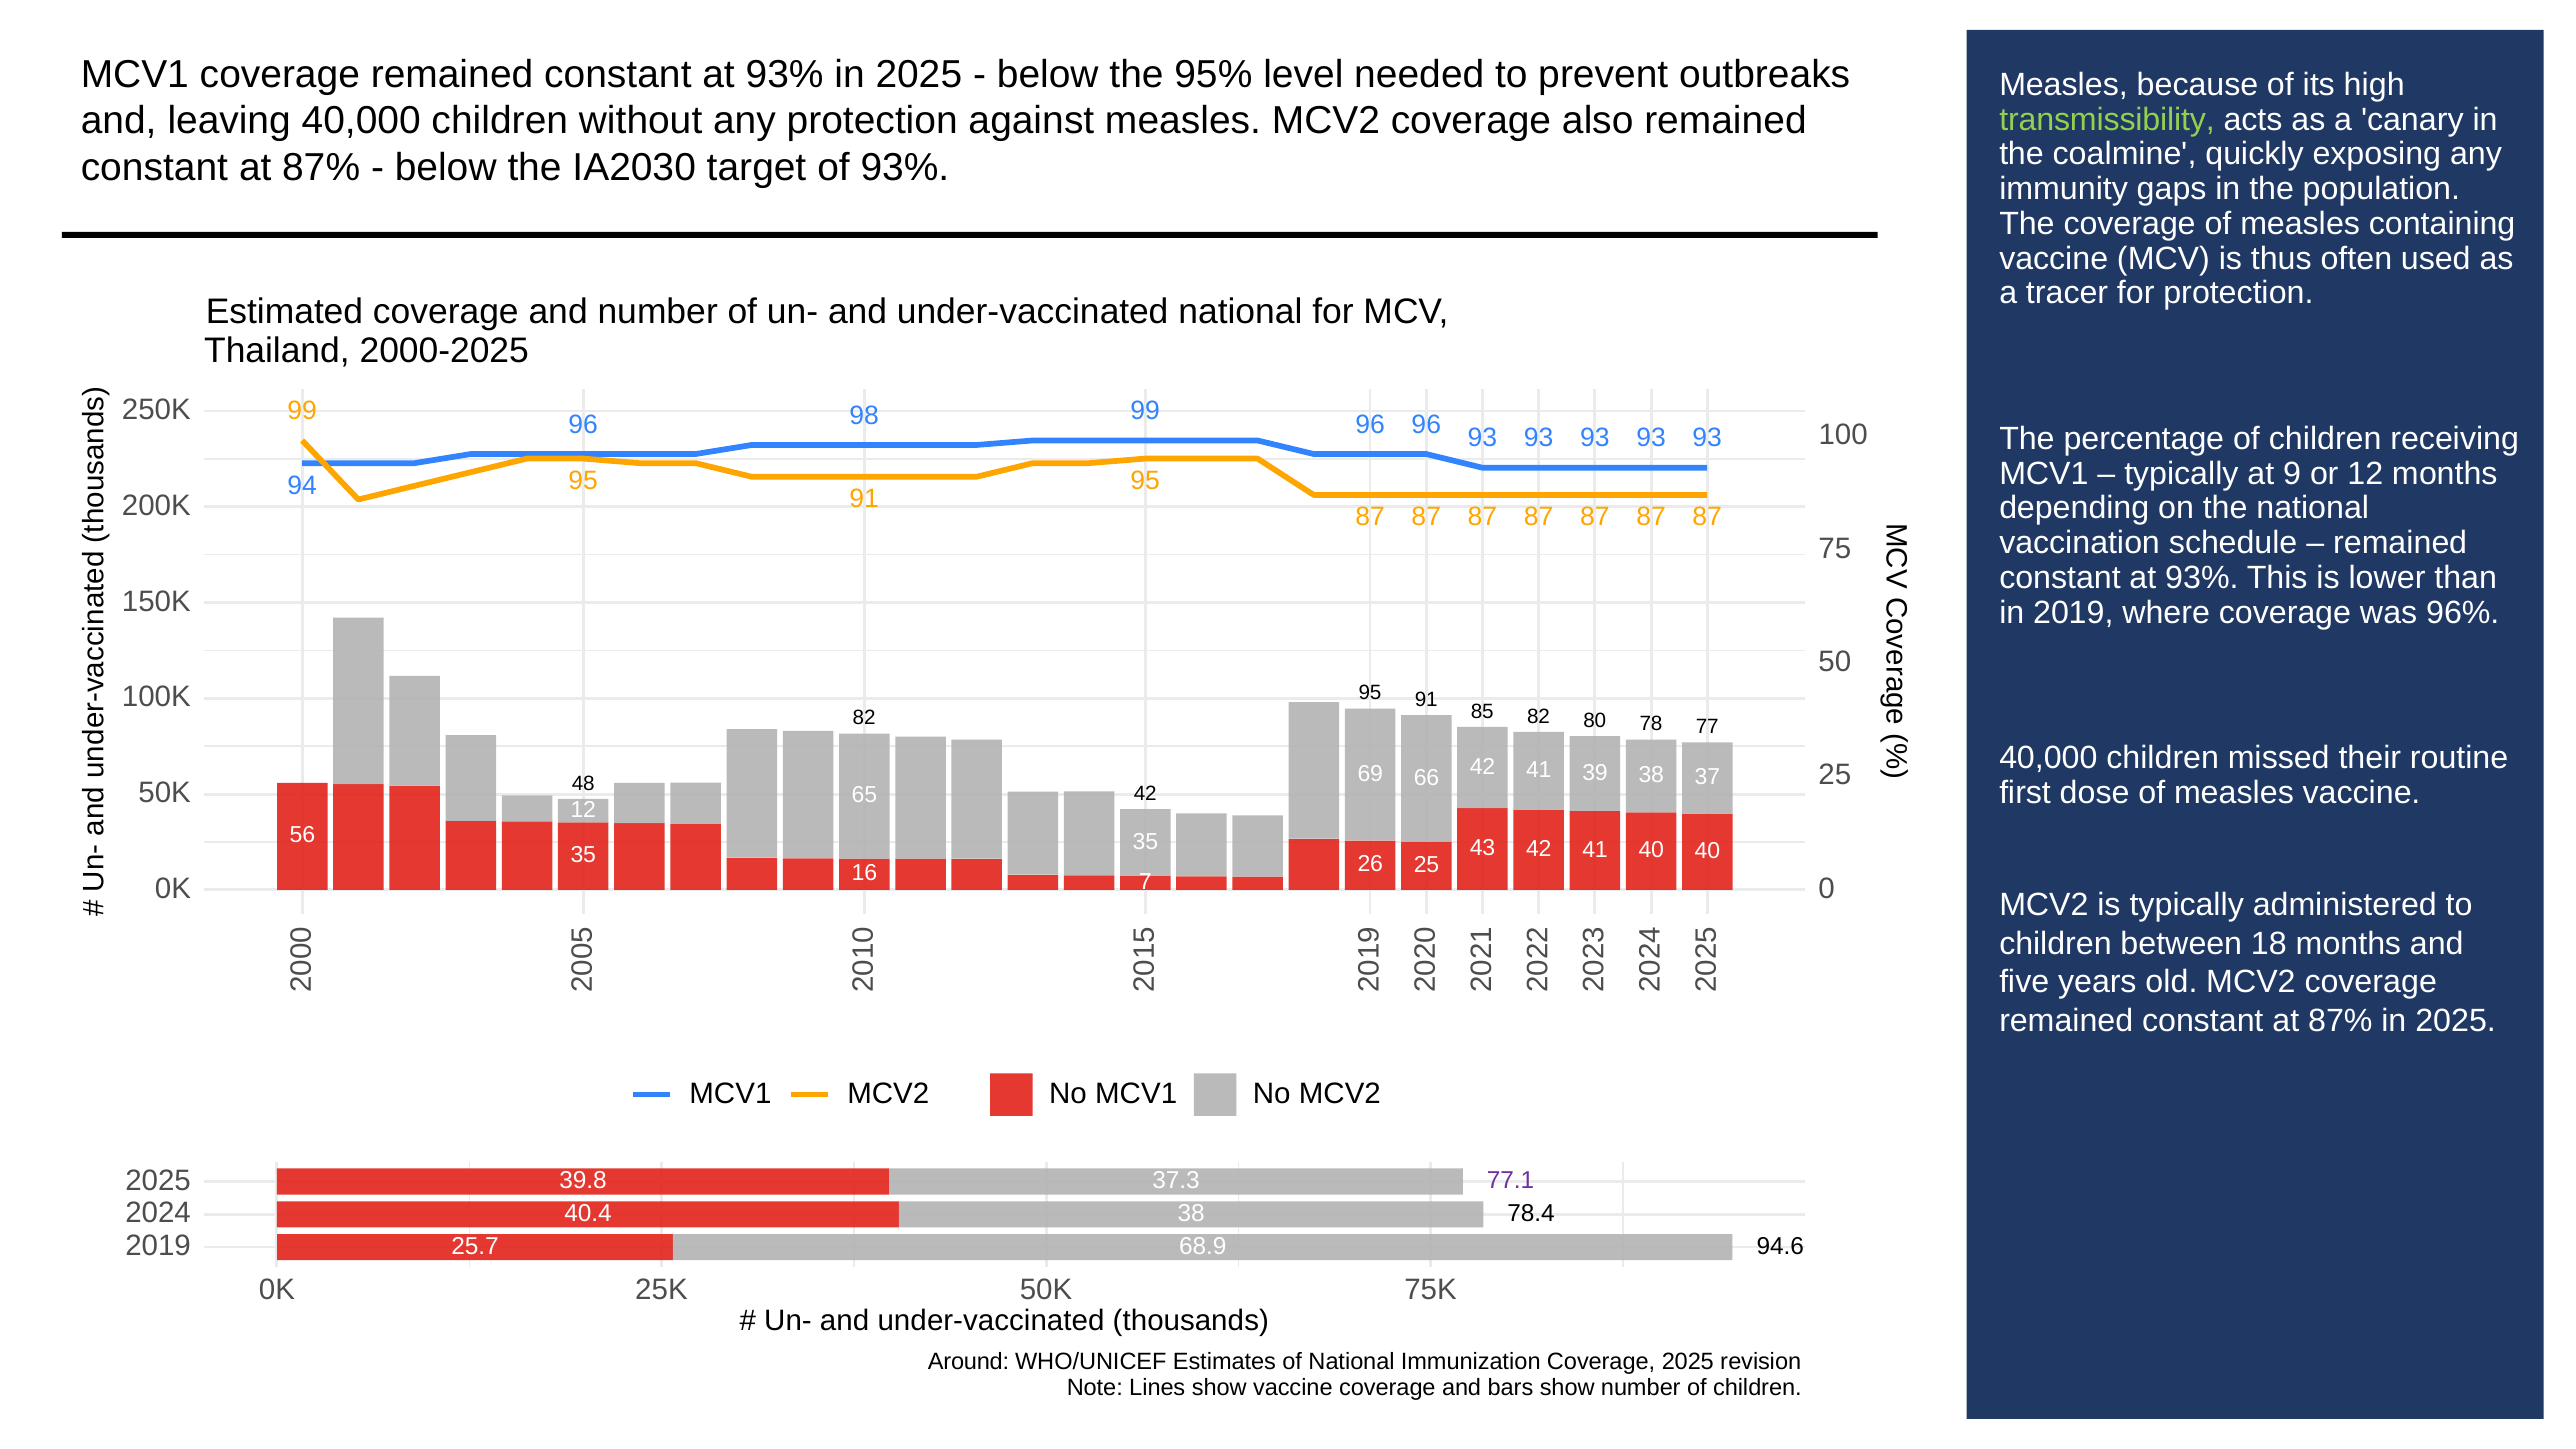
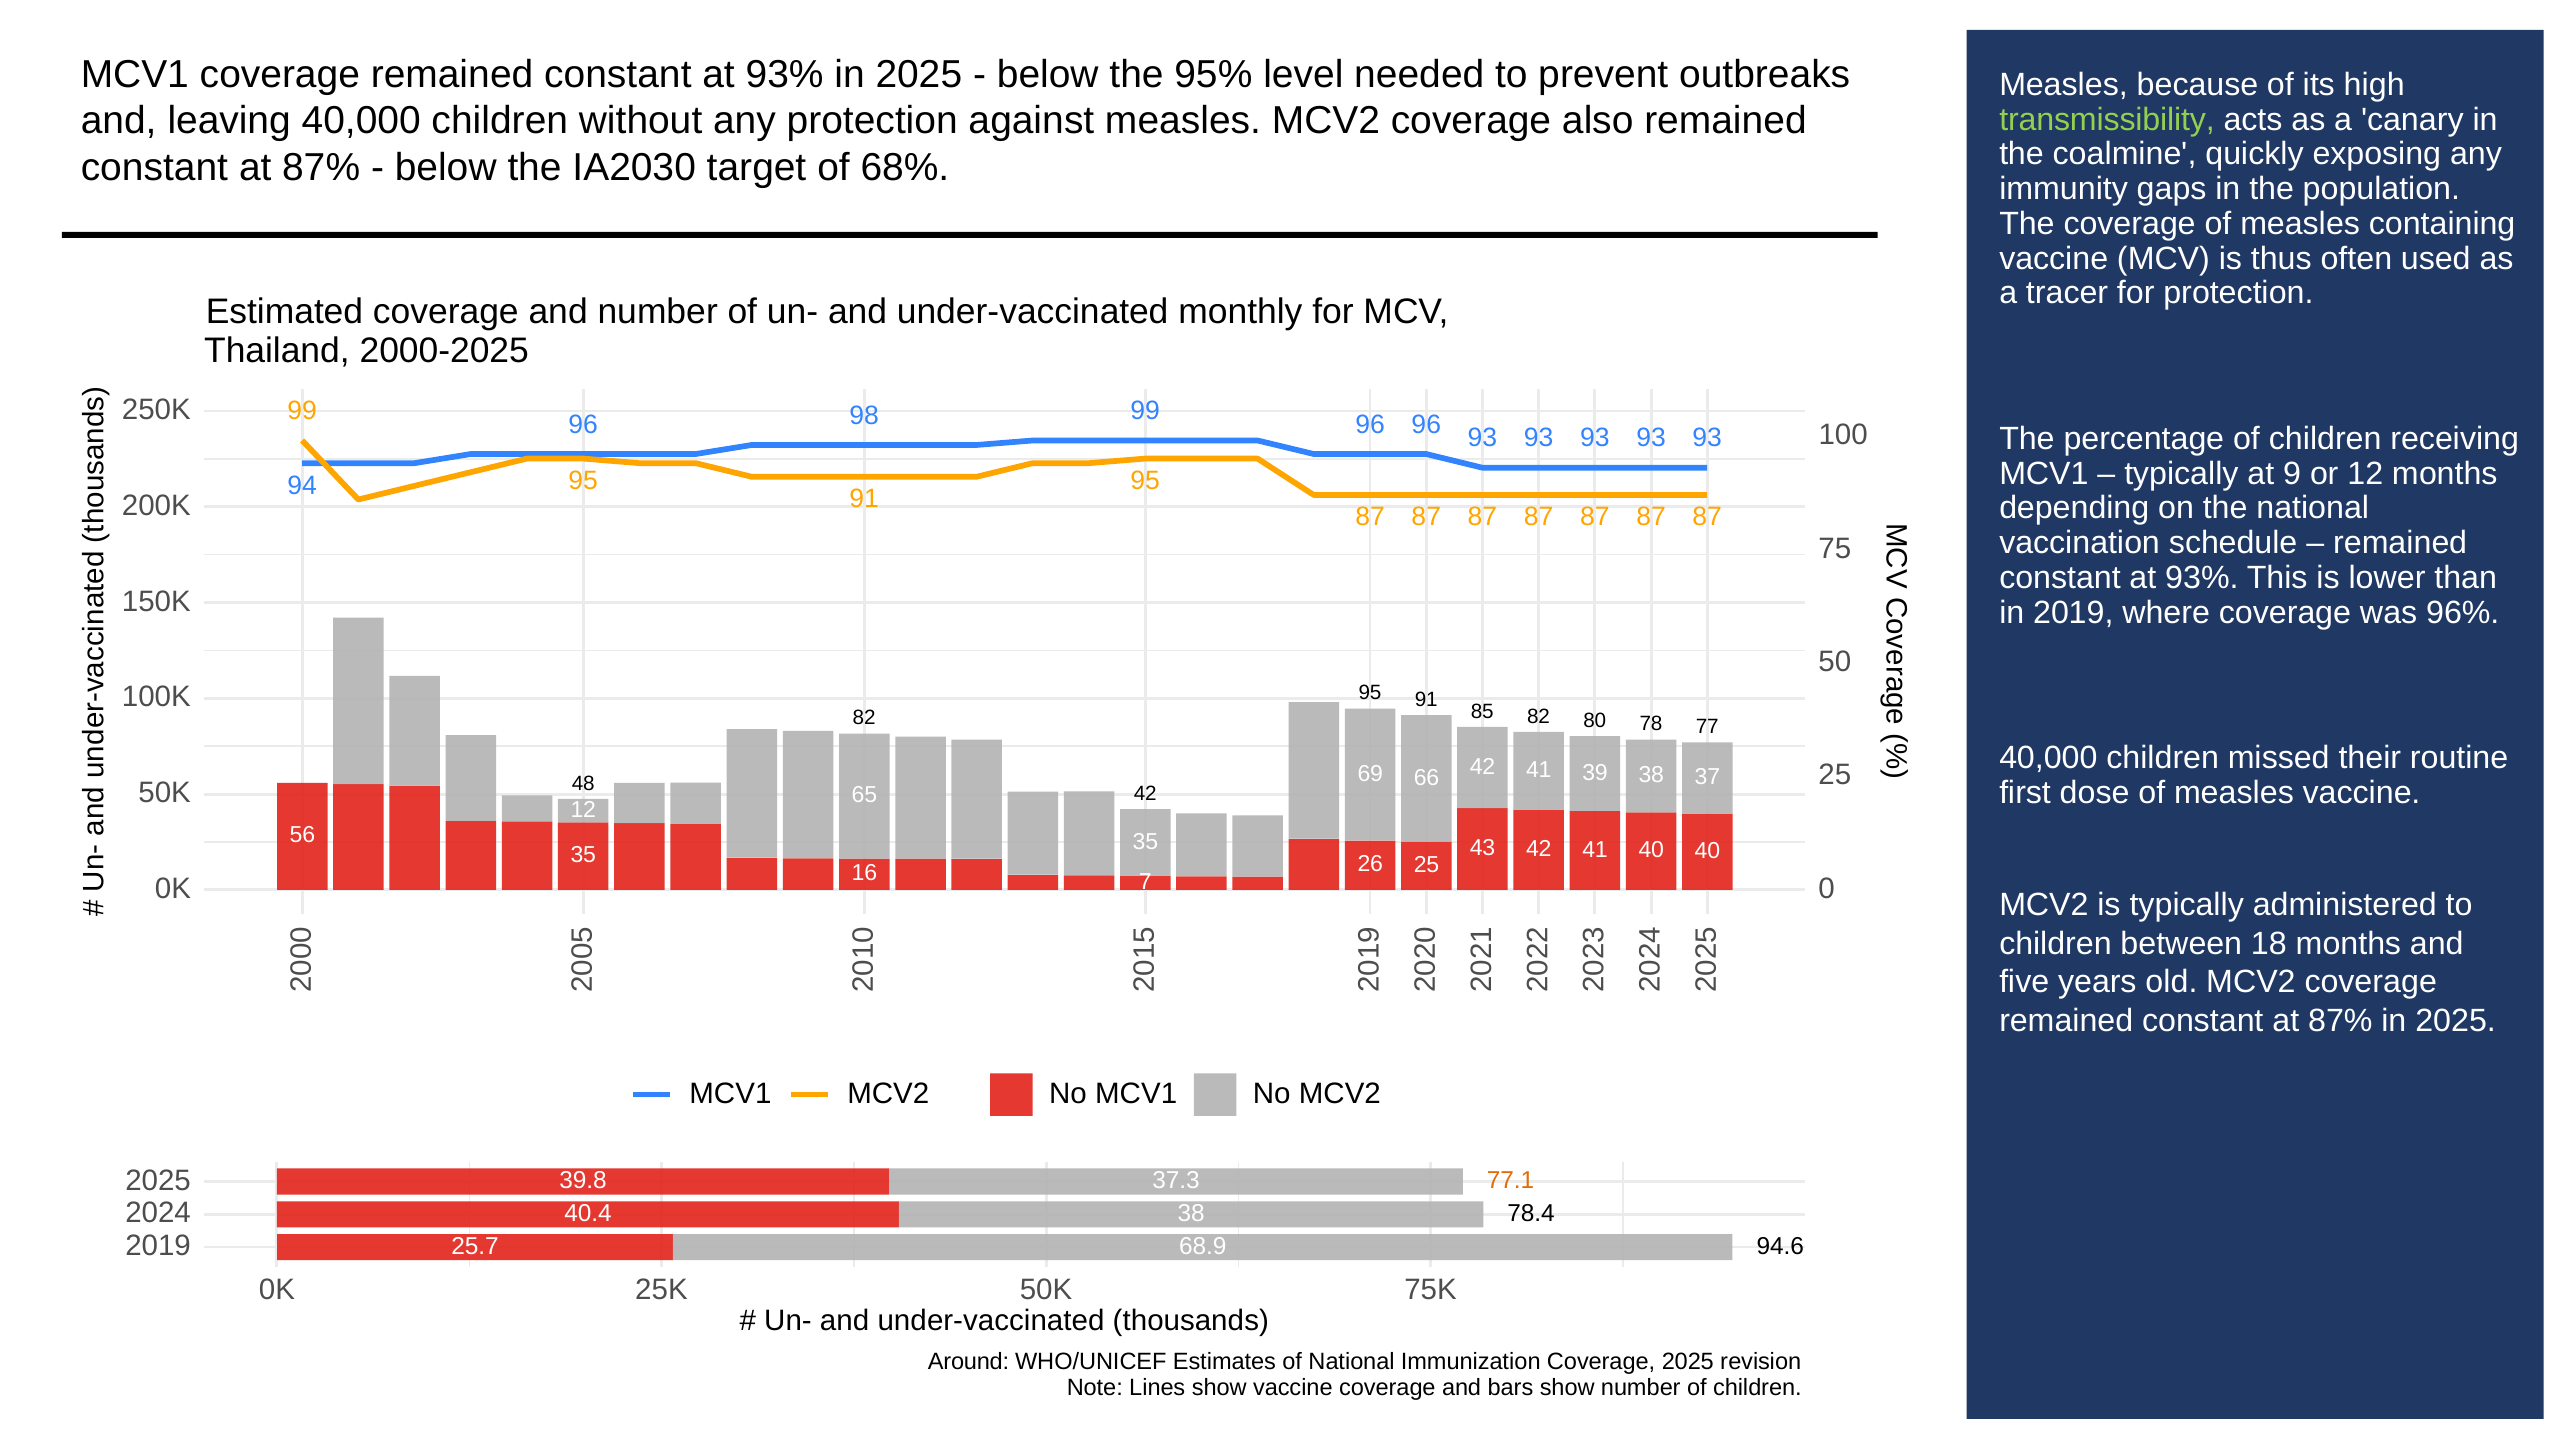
of 93%: 93% -> 68% (905, 168)
under-vaccinated national: national -> monthly (1240, 311)
77.1 colour: purple -> orange (1510, 1181)
